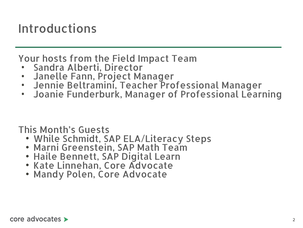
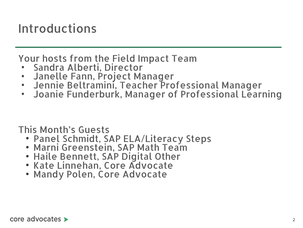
While: While -> Panel (47, 139)
Learn: Learn -> Other (168, 156)
